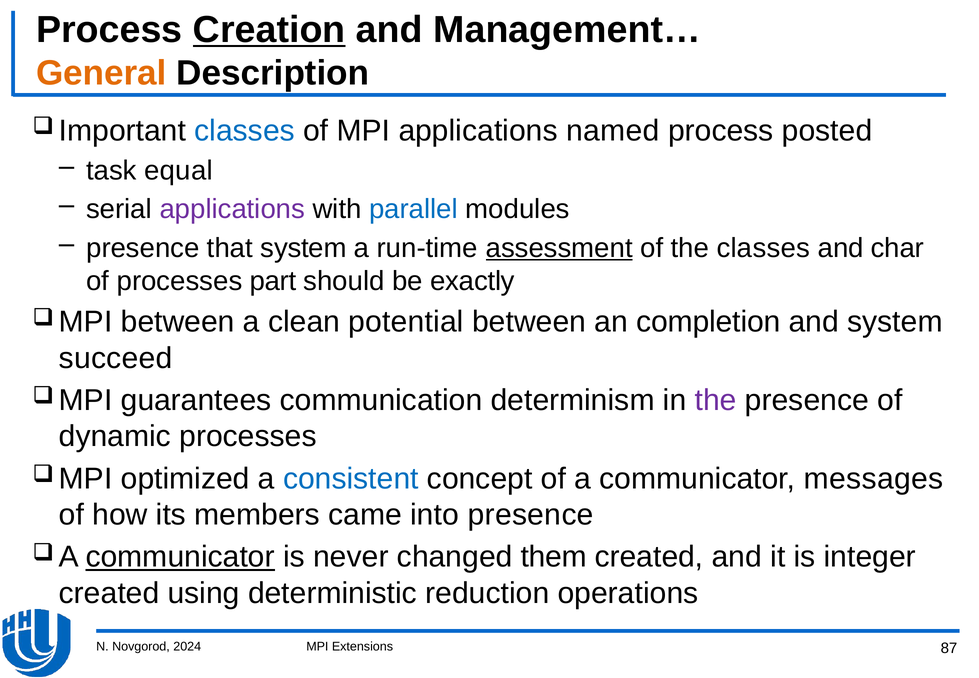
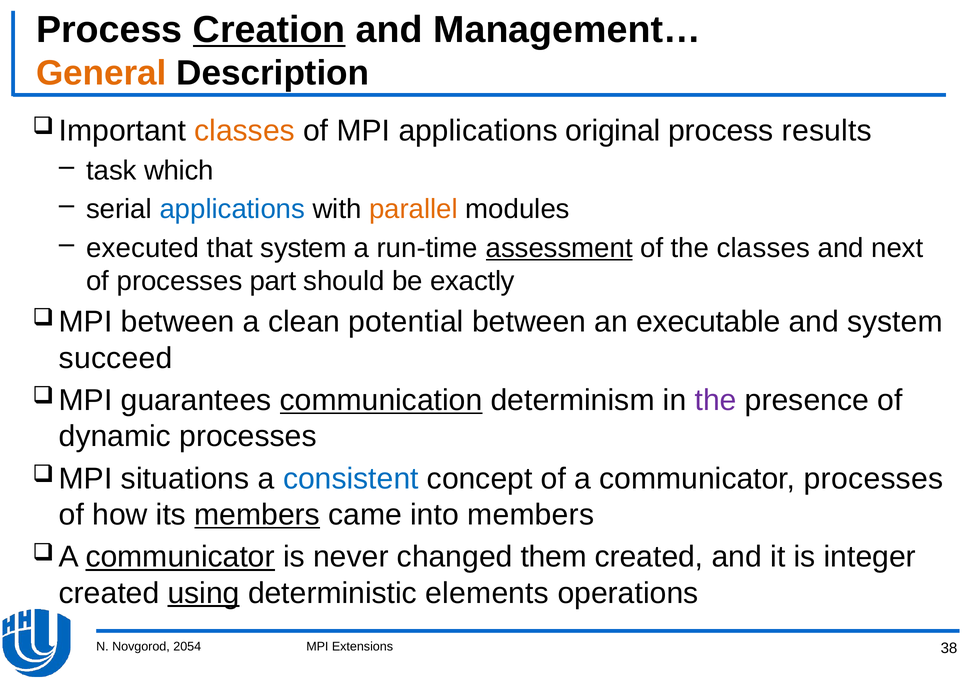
classes colour: blue -> orange (245, 131)
named: named -> original (613, 131)
posted: posted -> results (827, 131)
equal: equal -> which (179, 171)
applications colour: purple -> blue (232, 209)
parallel colour: blue -> orange (413, 209)
presence: presence -> executed (143, 248)
char: char -> next (897, 248)
completion: completion -> executable (708, 322)
communication underline: none -> present (381, 400)
optimized: optimized -> situations (185, 478)
communicator messages: messages -> processes (874, 478)
members underline: none -> present (257, 515)
into presence: presence -> members (531, 515)
using underline: none -> present (204, 593)
reduction: reduction -> elements (487, 593)
2024: 2024 -> 2054 (187, 646)
87: 87 -> 38 (949, 648)
